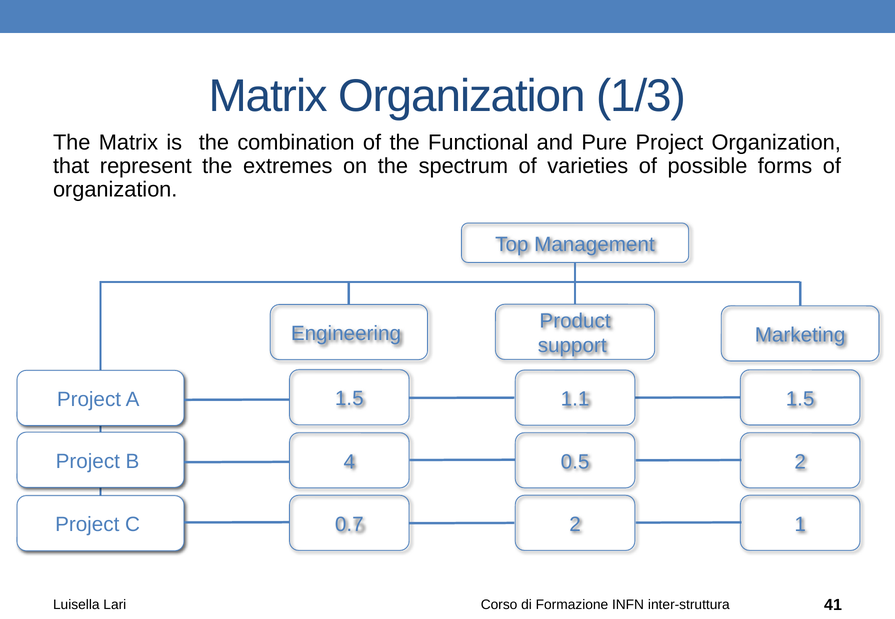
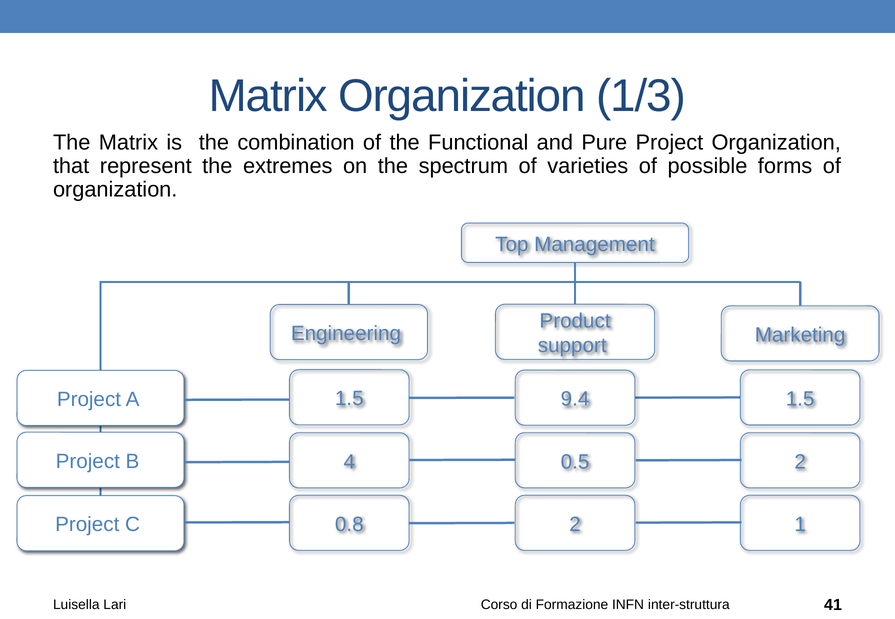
1.1: 1.1 -> 9.4 (575, 399)
0.7: 0.7 -> 0.8 (349, 525)
